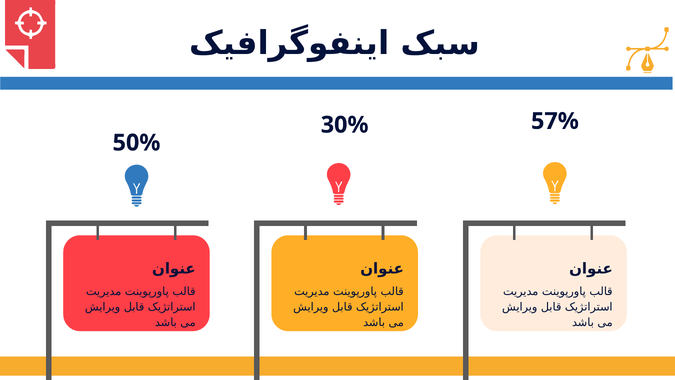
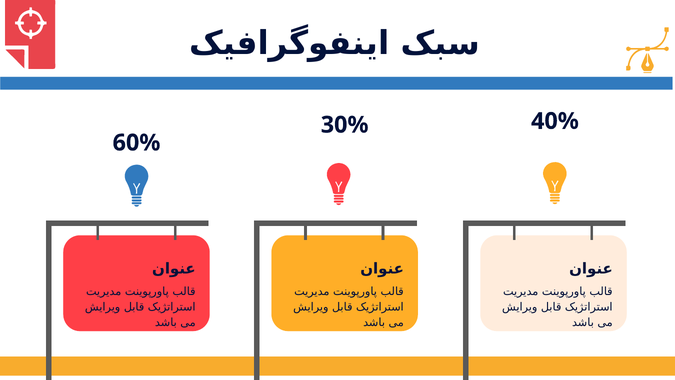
57%: 57% -> 40% (555, 121)
50%: 50% -> 60% (136, 143)
